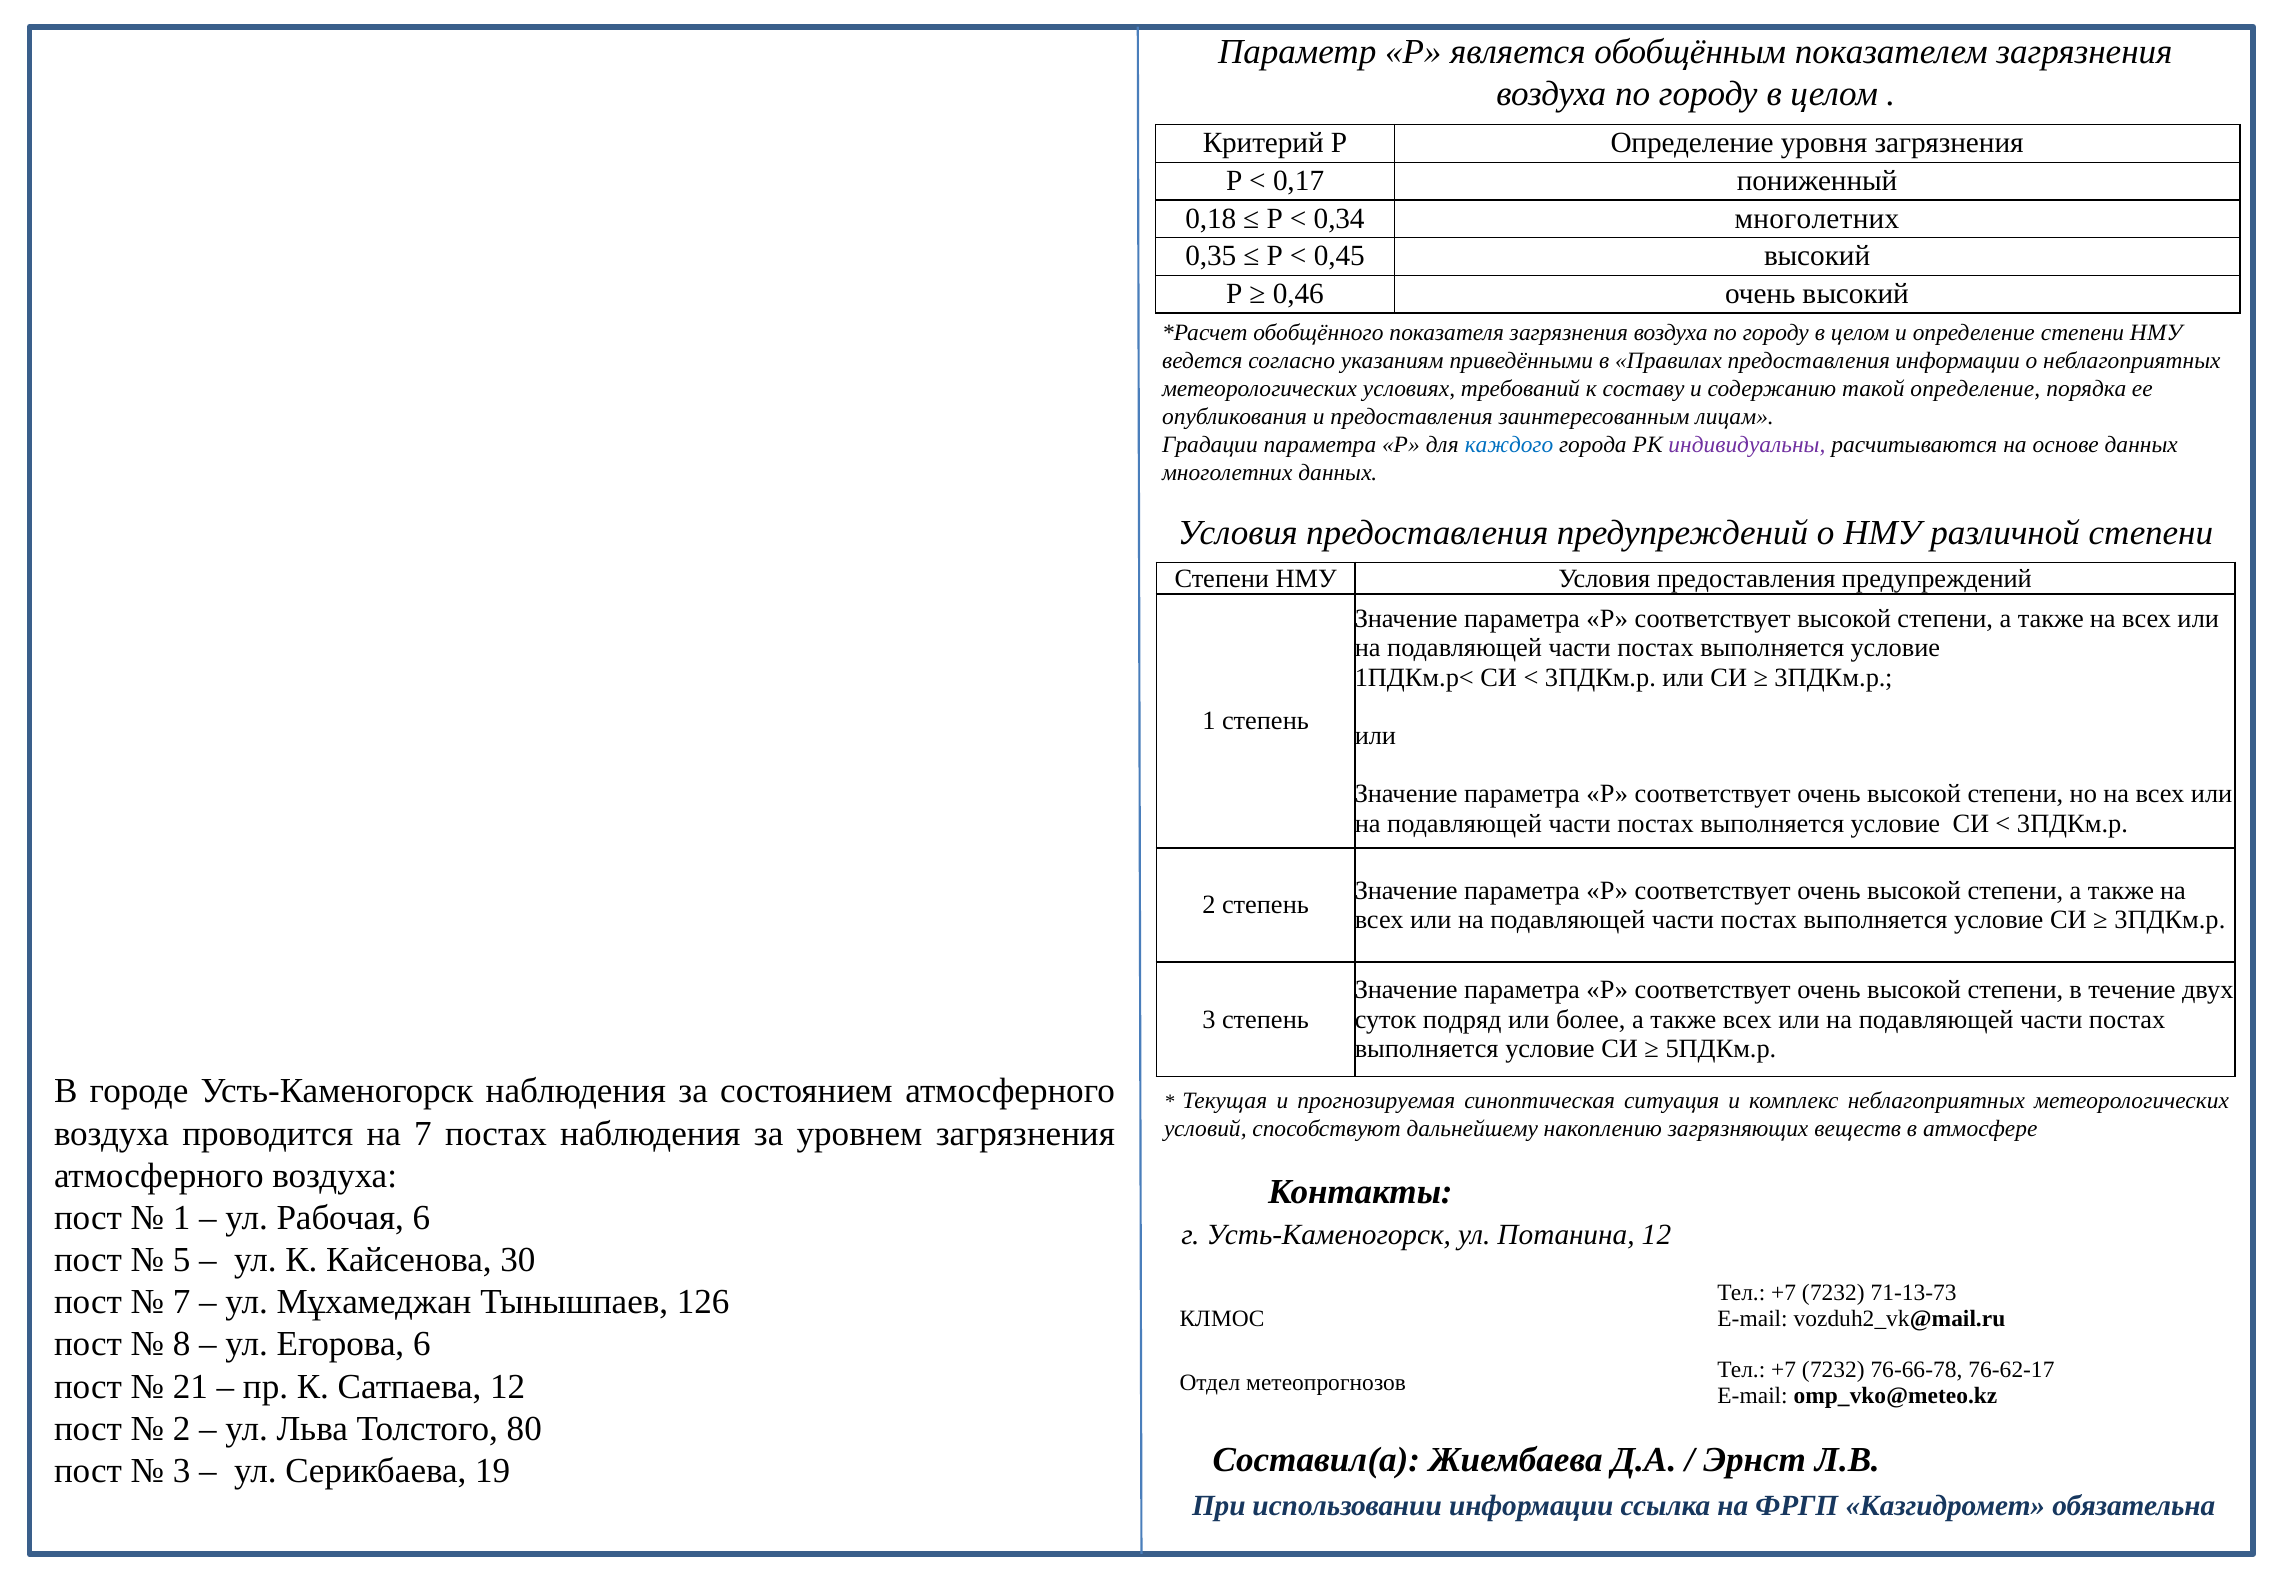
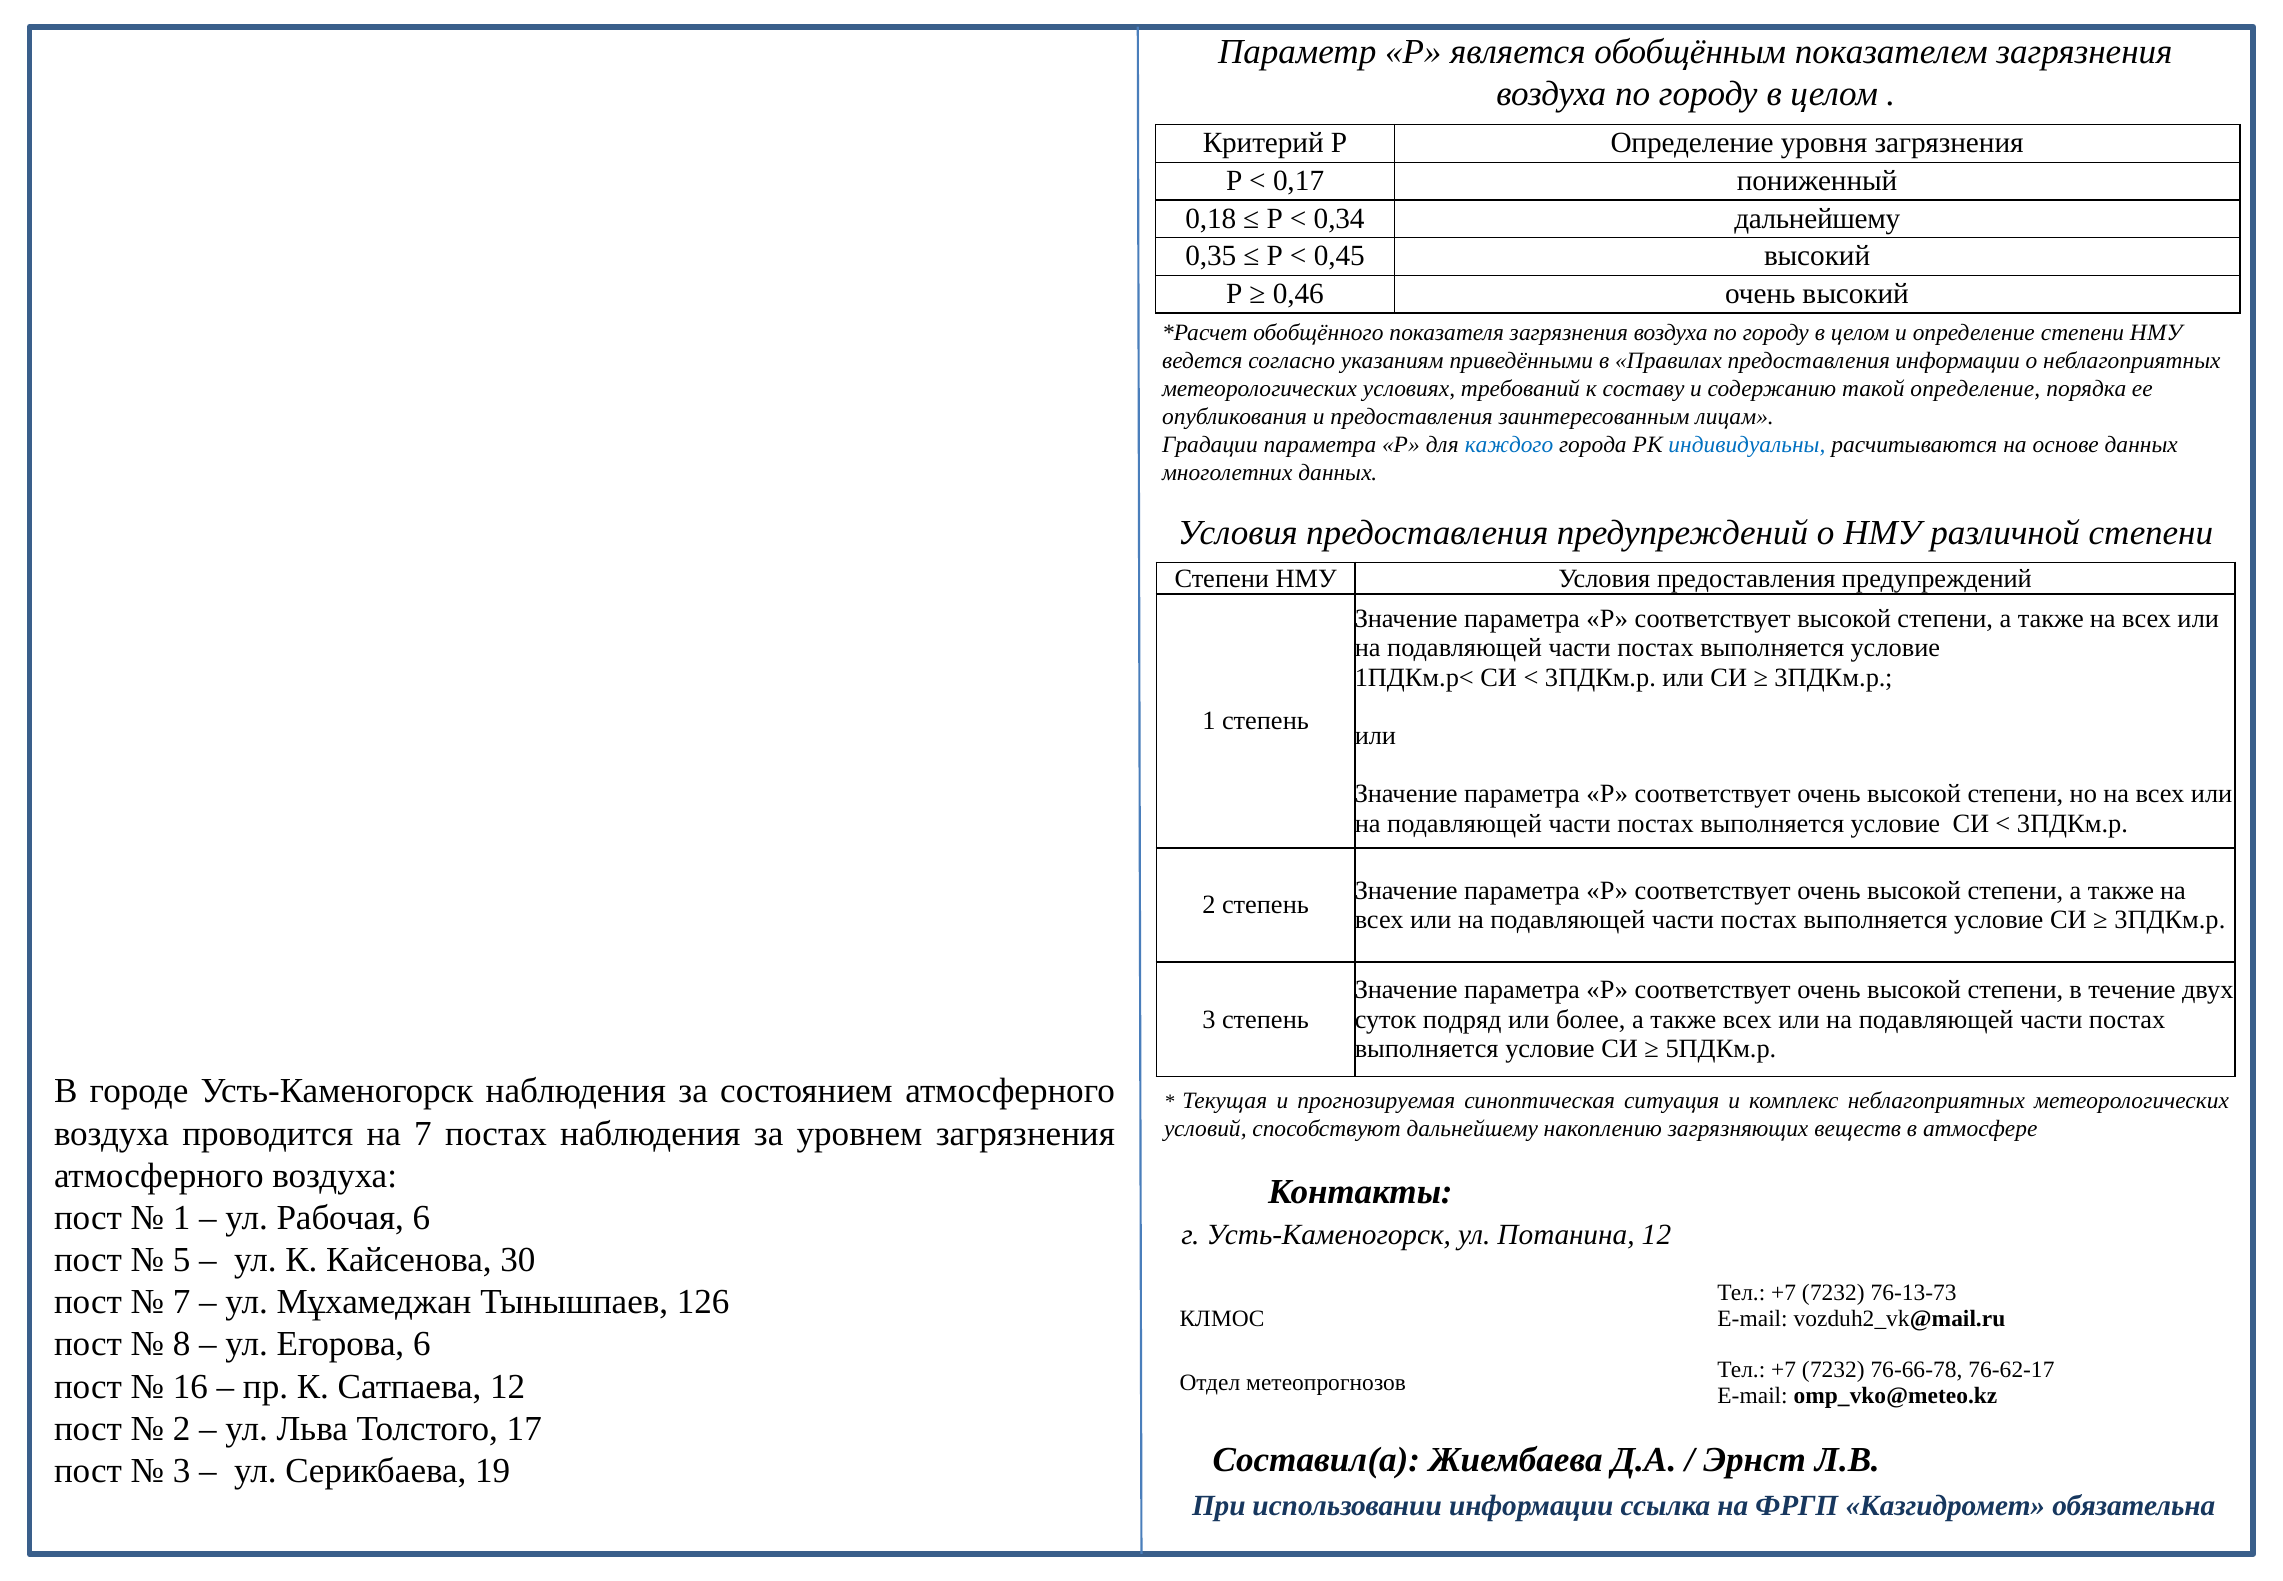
0,34 многолетних: многолетних -> дальнейшему (1817, 218)
индивидуальны colour: purple -> blue (1747, 445)
71-13-73: 71-13-73 -> 76-13-73 (1914, 1292)
21: 21 -> 16 (190, 1386)
80: 80 -> 17 (524, 1428)
